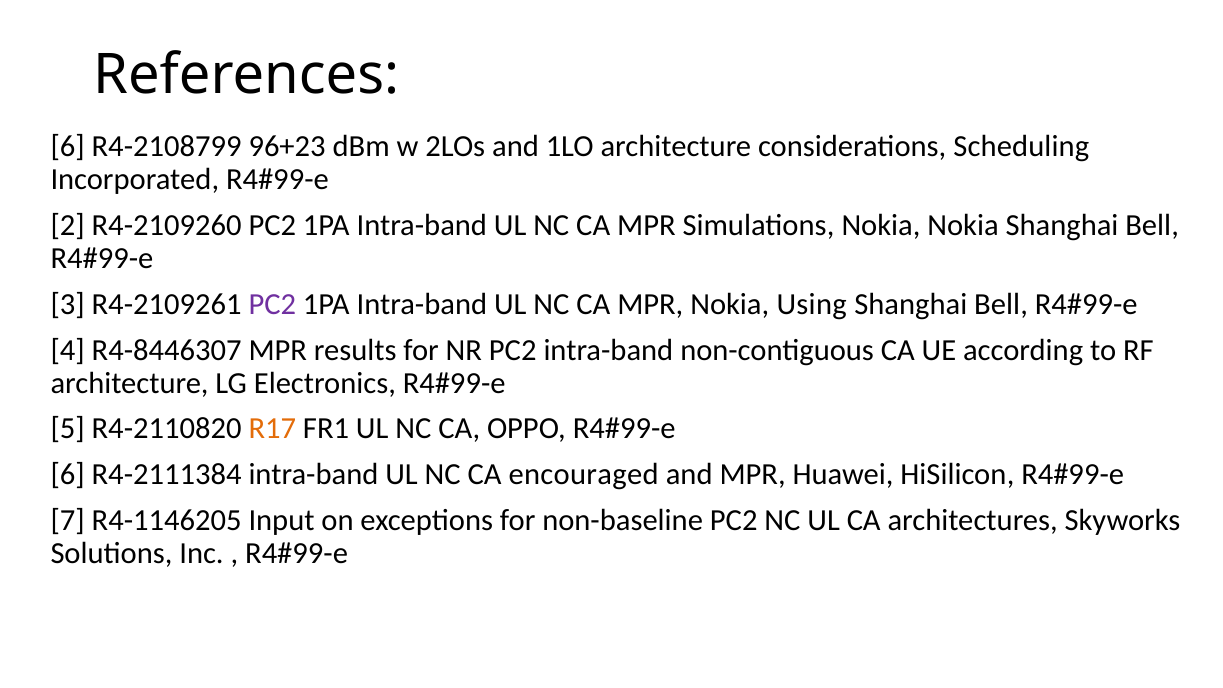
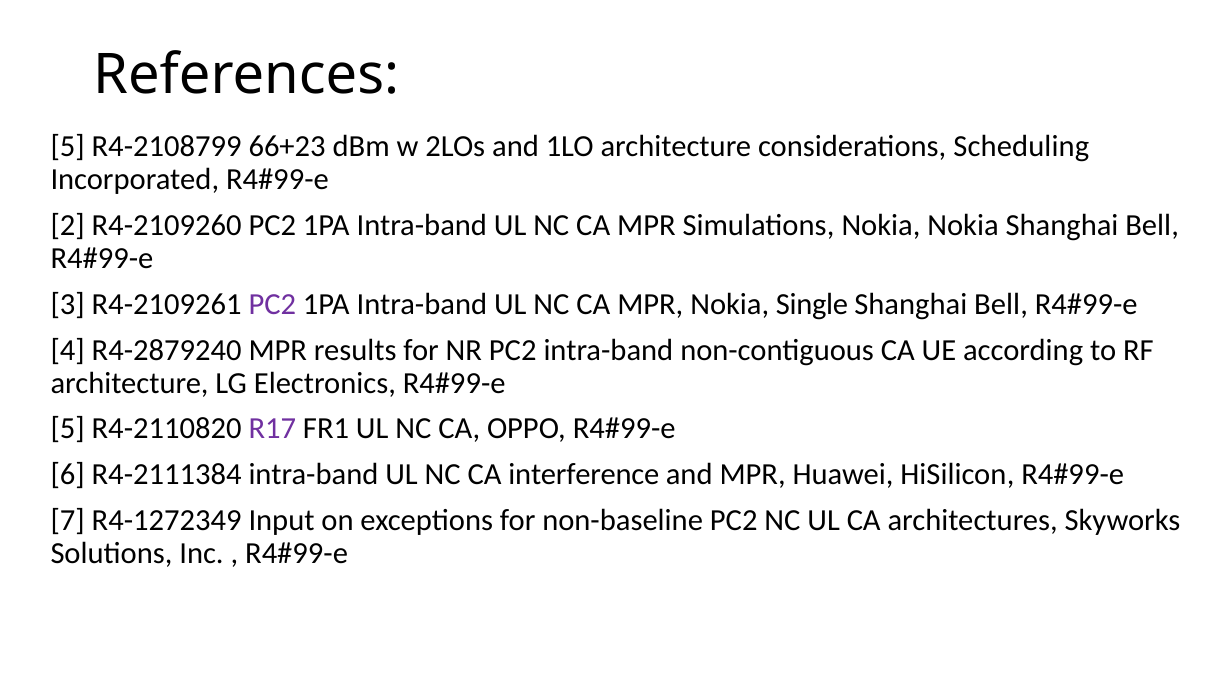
6: 6 -> 5 (68, 147)
96+23: 96+23 -> 66+23 (287, 147)
Using: Using -> Single (812, 304)
R4-8446307: R4-8446307 -> R4-2879240 (167, 350)
R17 colour: orange -> purple (272, 429)
encouraged: encouraged -> interference (584, 475)
R4-1146205: R4-1146205 -> R4-1272349 (167, 520)
